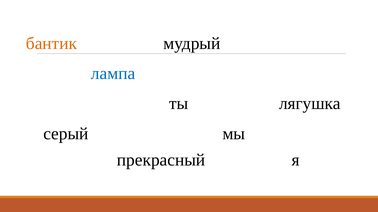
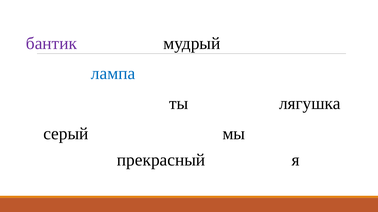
бантик colour: orange -> purple (51, 44)
